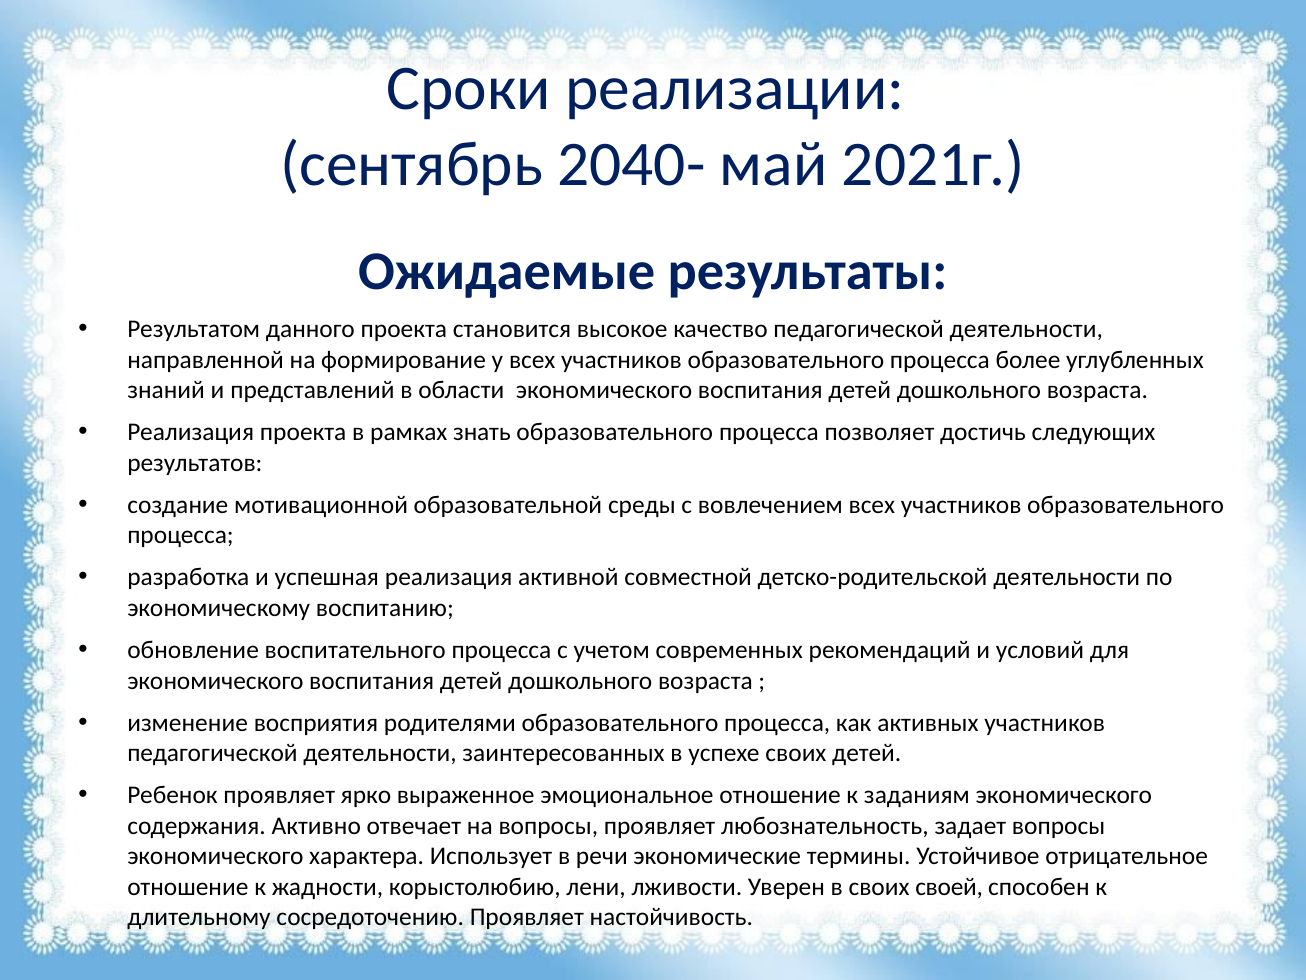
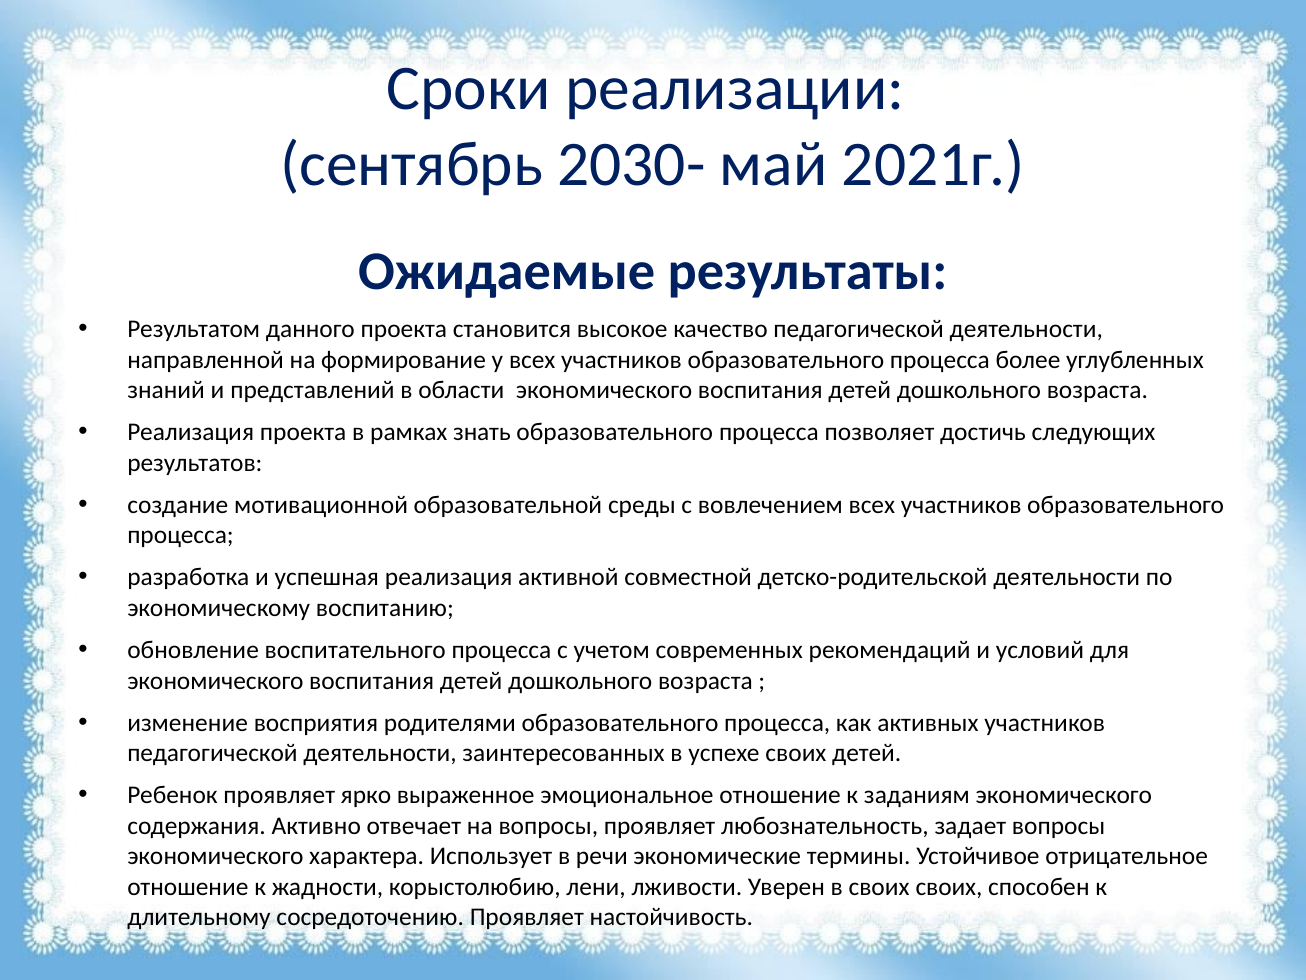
2040-: 2040- -> 2030- (631, 164)
своих своей: своей -> своих (949, 887)
